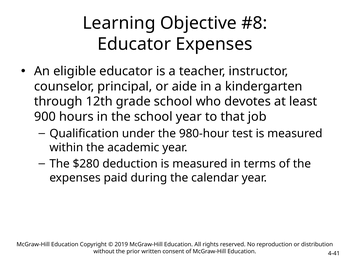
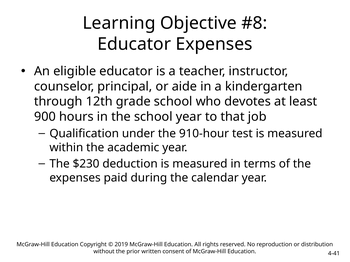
980-hour: 980-hour -> 910-hour (204, 134)
$280: $280 -> $230 (86, 164)
